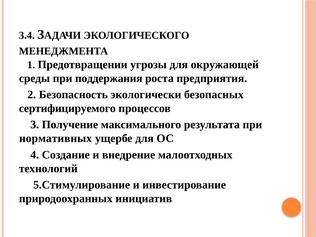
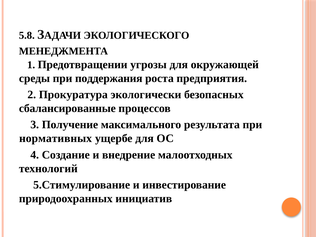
3.4: 3.4 -> 5.8 (27, 35)
Безопасность: Безопасность -> Прокуратура (73, 95)
сертифицируемого: сертифицируемого -> сбалансированные (67, 108)
